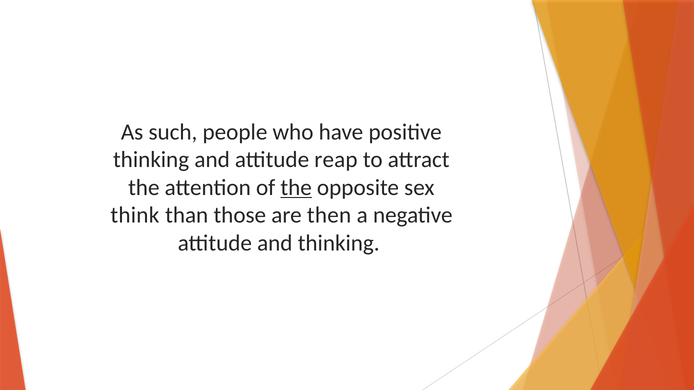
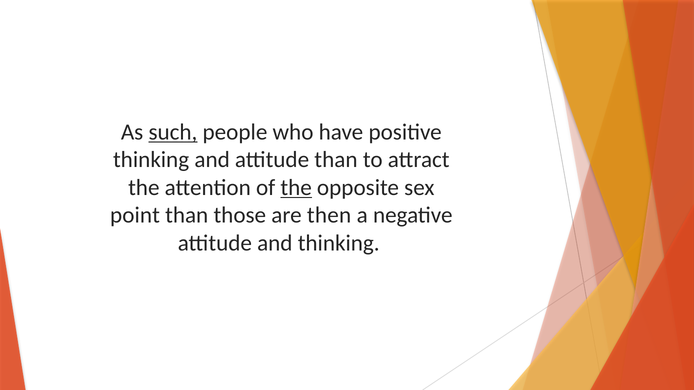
such underline: none -> present (173, 132)
attitude reap: reap -> than (336, 160)
think: think -> point (135, 215)
